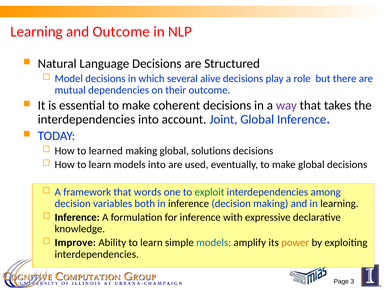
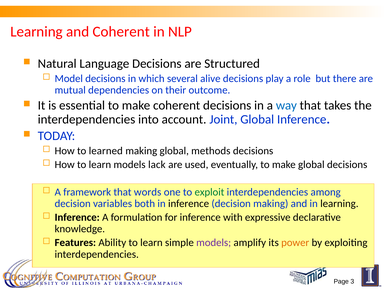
and Outcome: Outcome -> Coherent (121, 32)
way colour: purple -> blue (286, 106)
solutions: solutions -> methods (211, 151)
models into: into -> lack (157, 165)
Improve: Improve -> Features (75, 243)
models colour: blue -> purple (214, 243)
